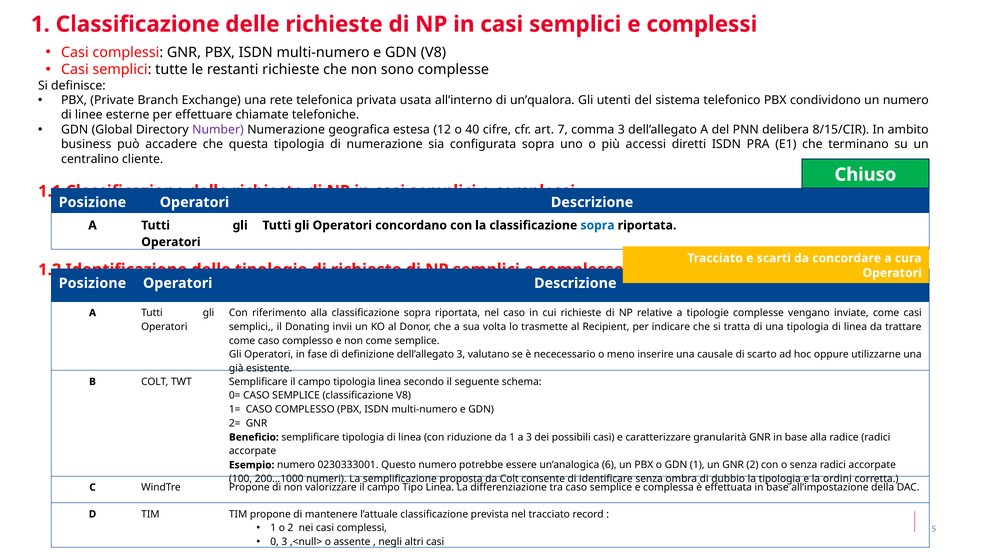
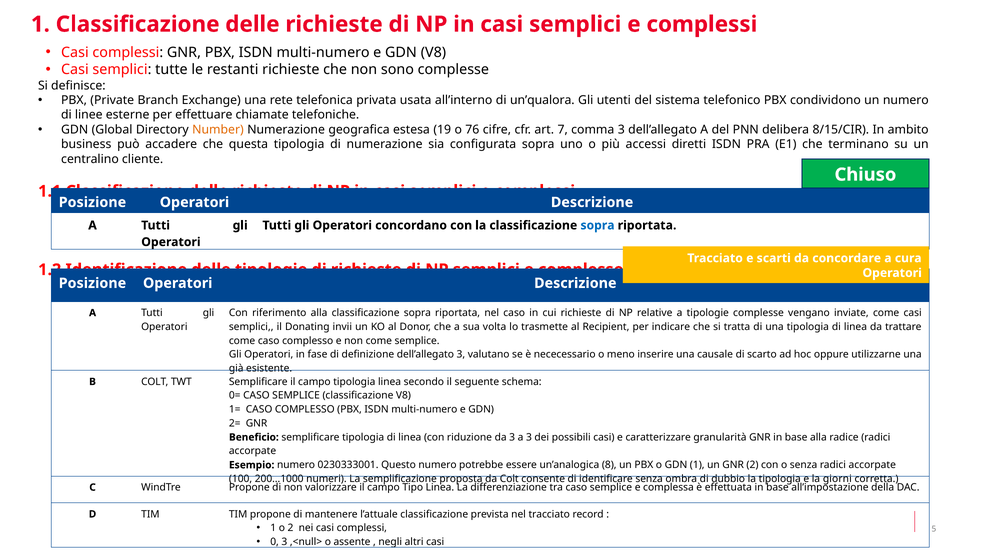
Number colour: purple -> orange (218, 130)
12: 12 -> 19 (442, 130)
40: 40 -> 76 (472, 130)
da 1: 1 -> 3 (512, 437)
6: 6 -> 8 (609, 465)
ordini: ordini -> giorni (837, 479)
